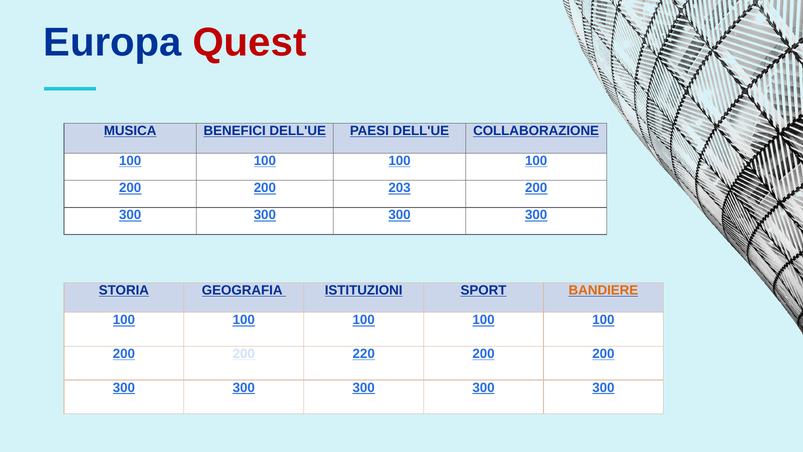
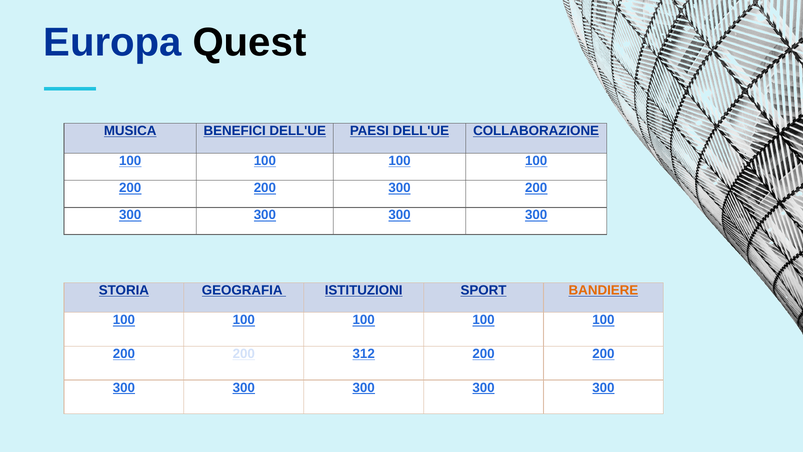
Quest colour: red -> black (250, 42)
203: 203 -> 300 (400, 188)
220: 220 -> 312 (364, 354)
